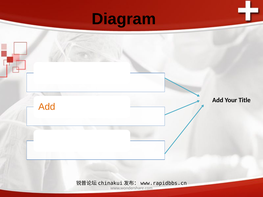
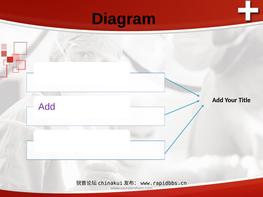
Add colour: orange -> purple (47, 107)
